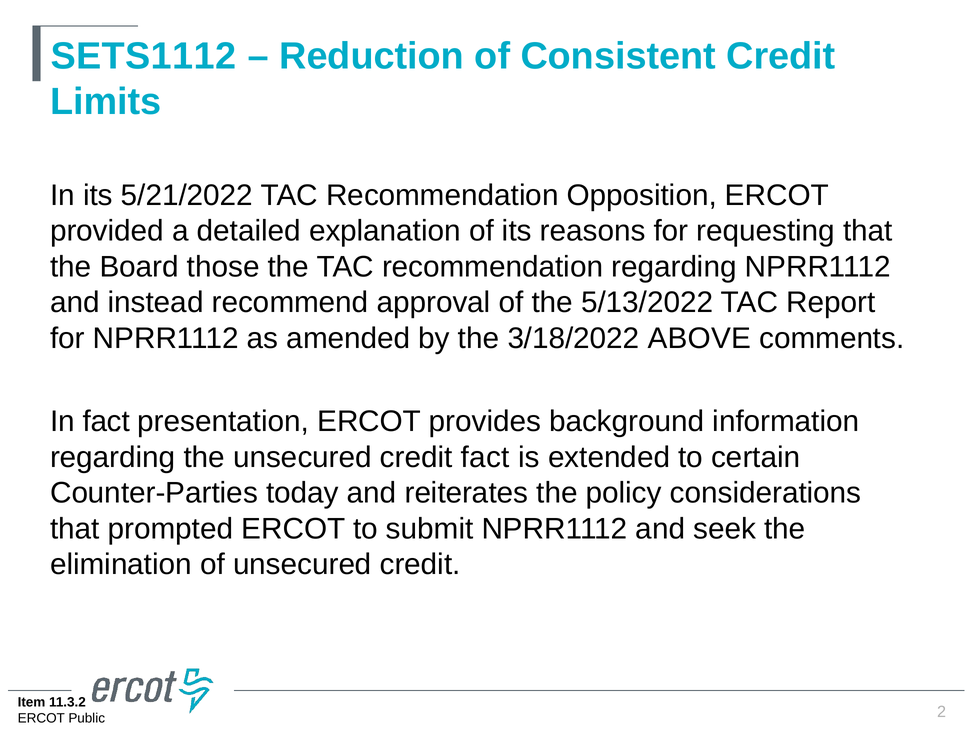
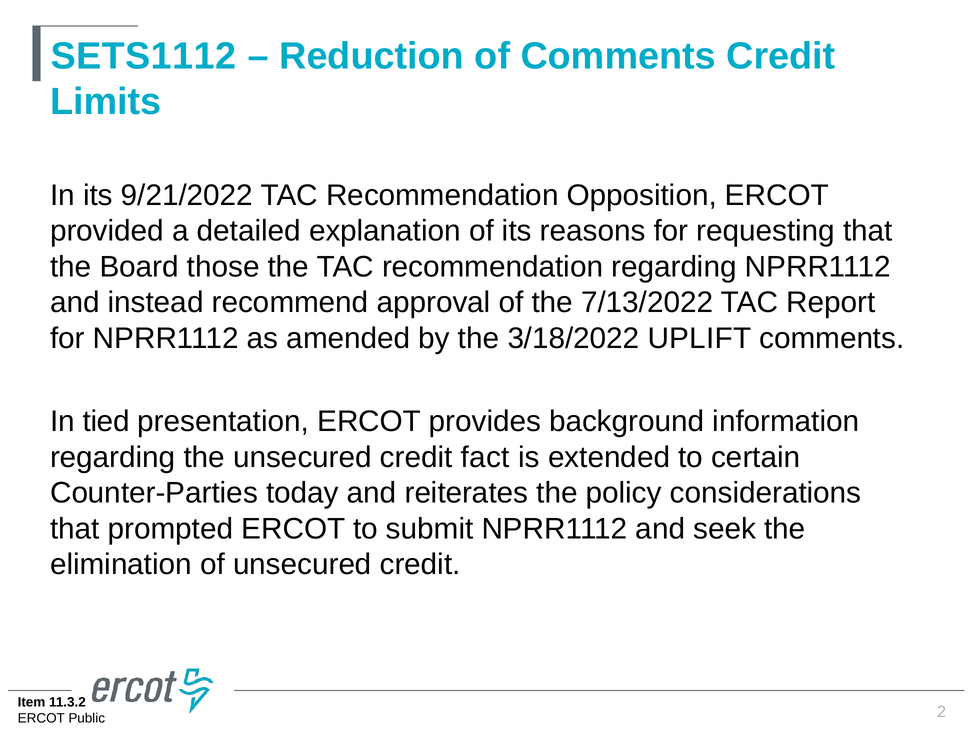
of Consistent: Consistent -> Comments (618, 56)
5/21/2022: 5/21/2022 -> 9/21/2022 (187, 195)
5/13/2022: 5/13/2022 -> 7/13/2022 (647, 302)
ABOVE: ABOVE -> UPLIFT (700, 338)
In fact: fact -> tied (106, 421)
